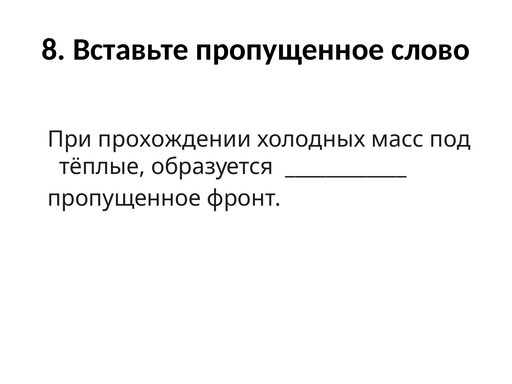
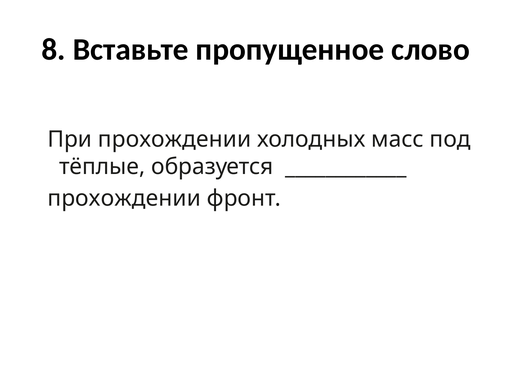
пропущенное: пропущенное -> прохождении (124, 198)
